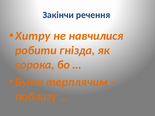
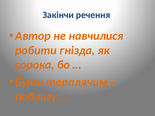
Хитру: Хитру -> Автор (33, 36)
